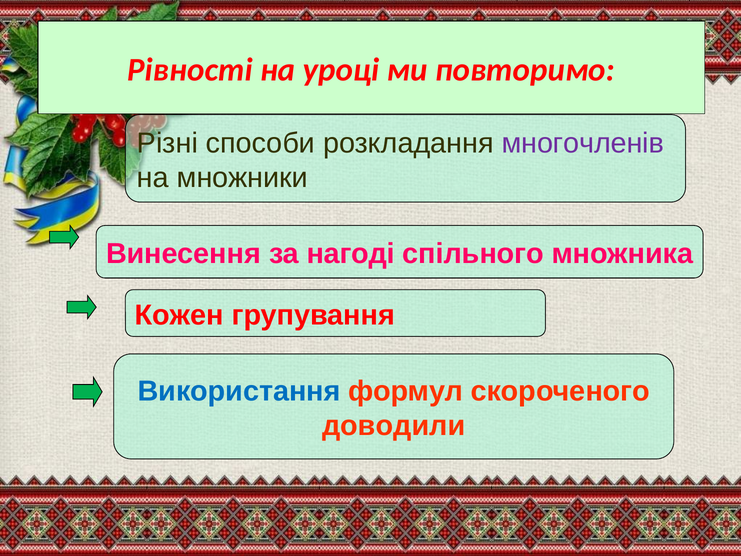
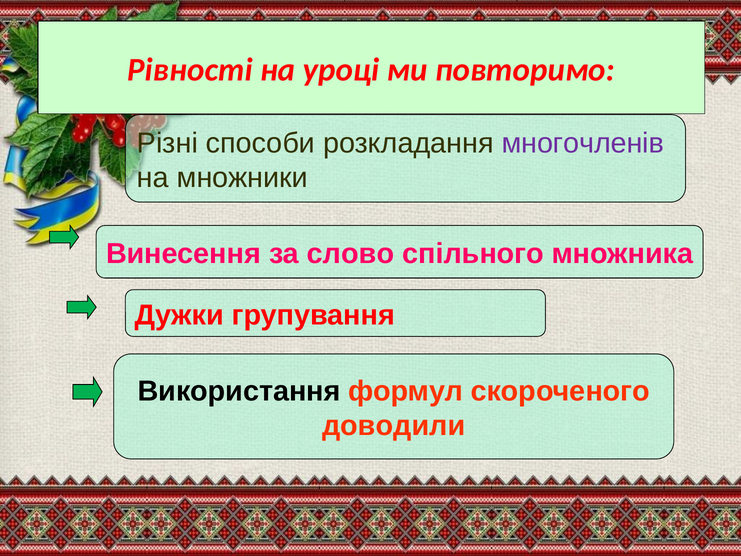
нагоді: нагоді -> слово (351, 254)
Кожен: Кожен -> Дужки (179, 315)
Використання colour: blue -> black (239, 391)
